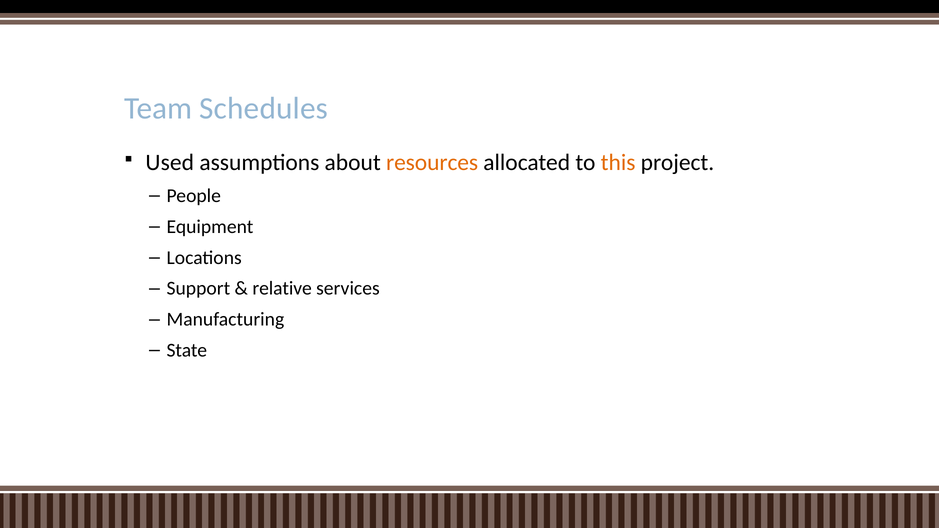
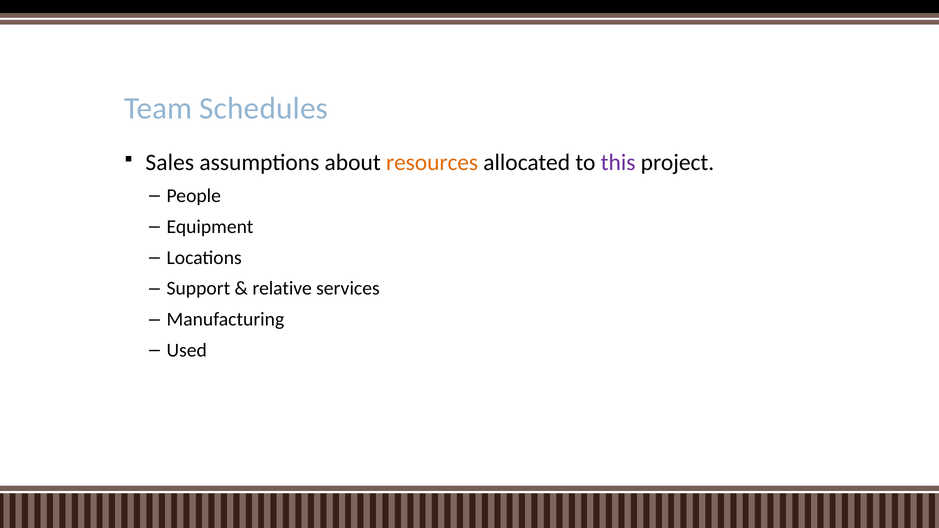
Used: Used -> Sales (170, 163)
this colour: orange -> purple (618, 163)
State: State -> Used (187, 350)
